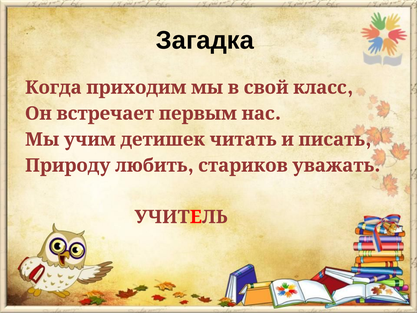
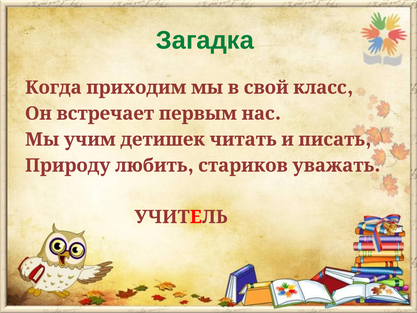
Загадка colour: black -> green (205, 40)
